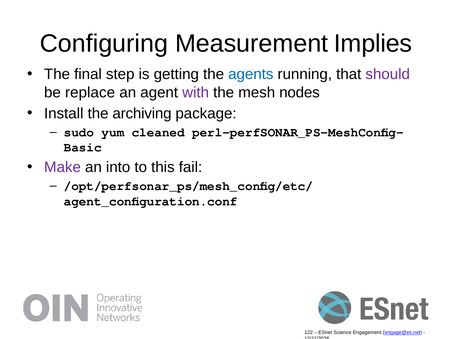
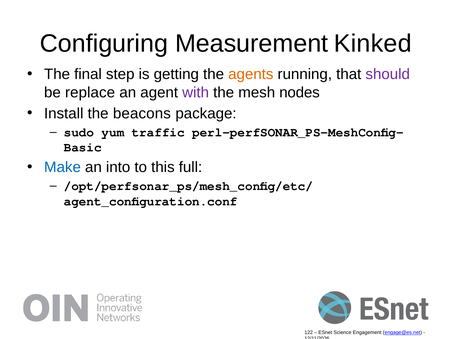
Implies: Implies -> Kinked (373, 44)
agents colour: blue -> orange (251, 74)
archiving: archiving -> beacons (142, 113)
cleaned: cleaned -> traffic (158, 132)
Make colour: purple -> blue (62, 167)
fail: fail -> full (190, 167)
